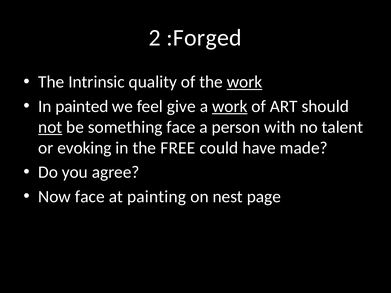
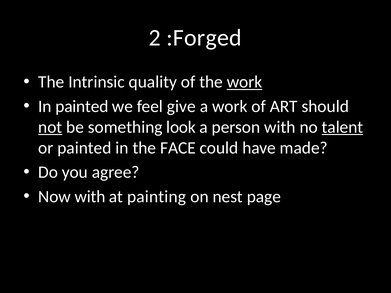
work underline: present -> none (230, 106)
something face: face -> look (181, 127)
talent underline: none -> present (342, 127)
or evoking: evoking -> painted (84, 148)
FREE: FREE -> FACE (178, 148)
Now face: face -> with (90, 197)
